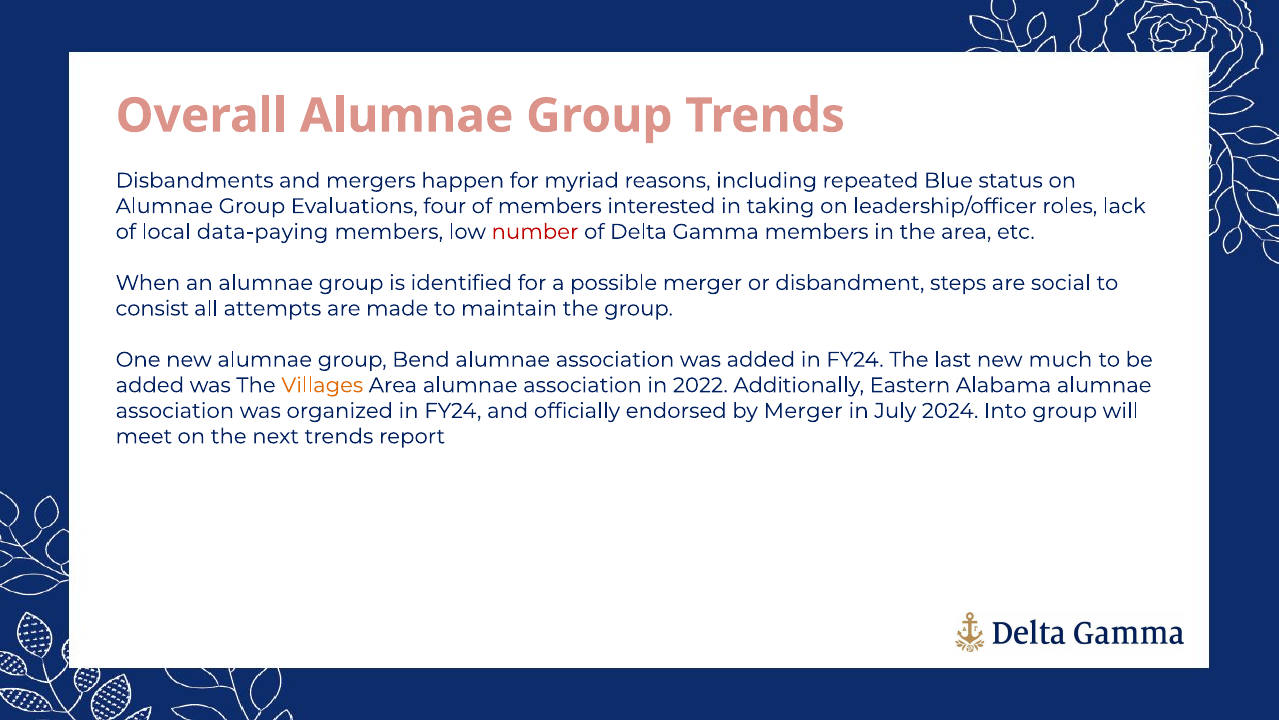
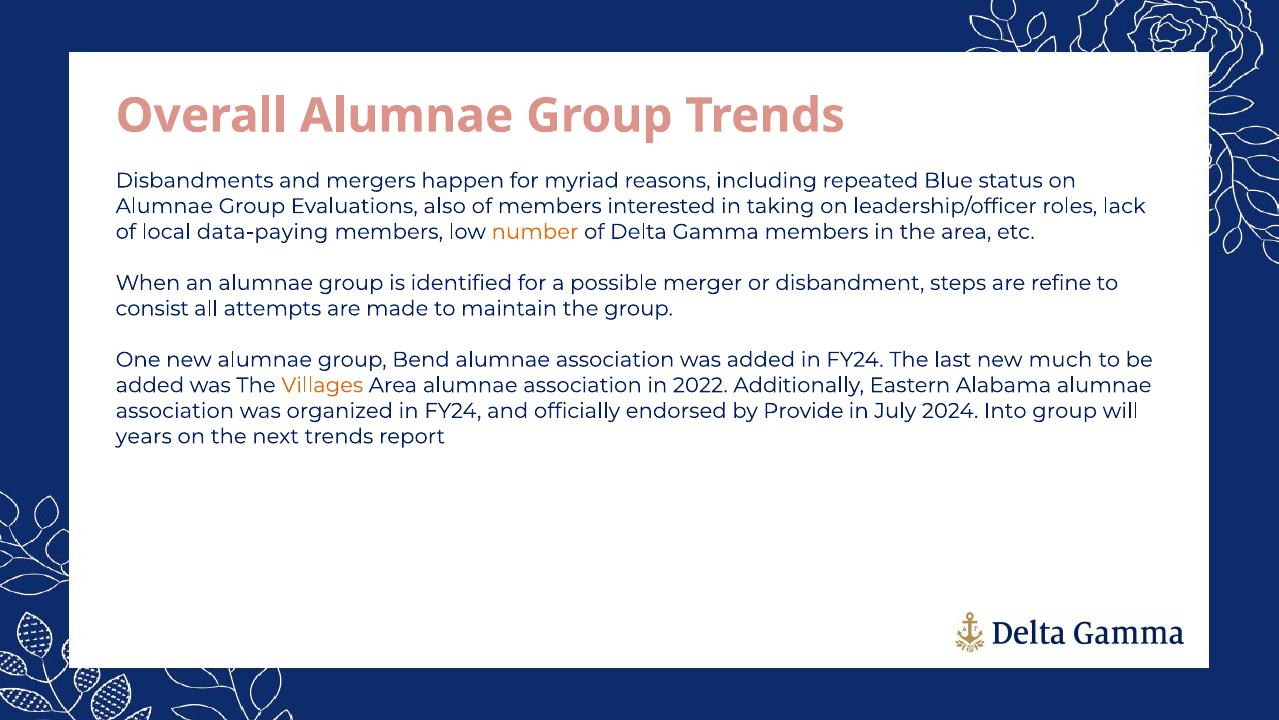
four: four -> also (445, 206)
number colour: red -> orange (535, 232)
social: social -> refine (1061, 283)
by Merger: Merger -> Provide (803, 411)
meet: meet -> years (144, 436)
